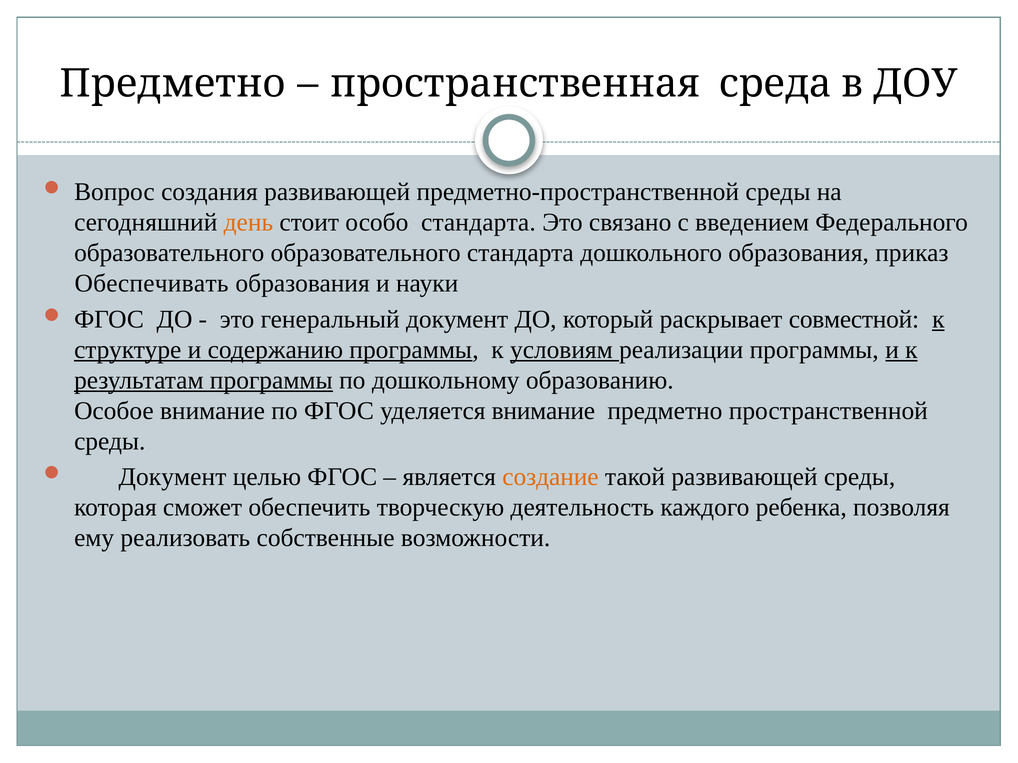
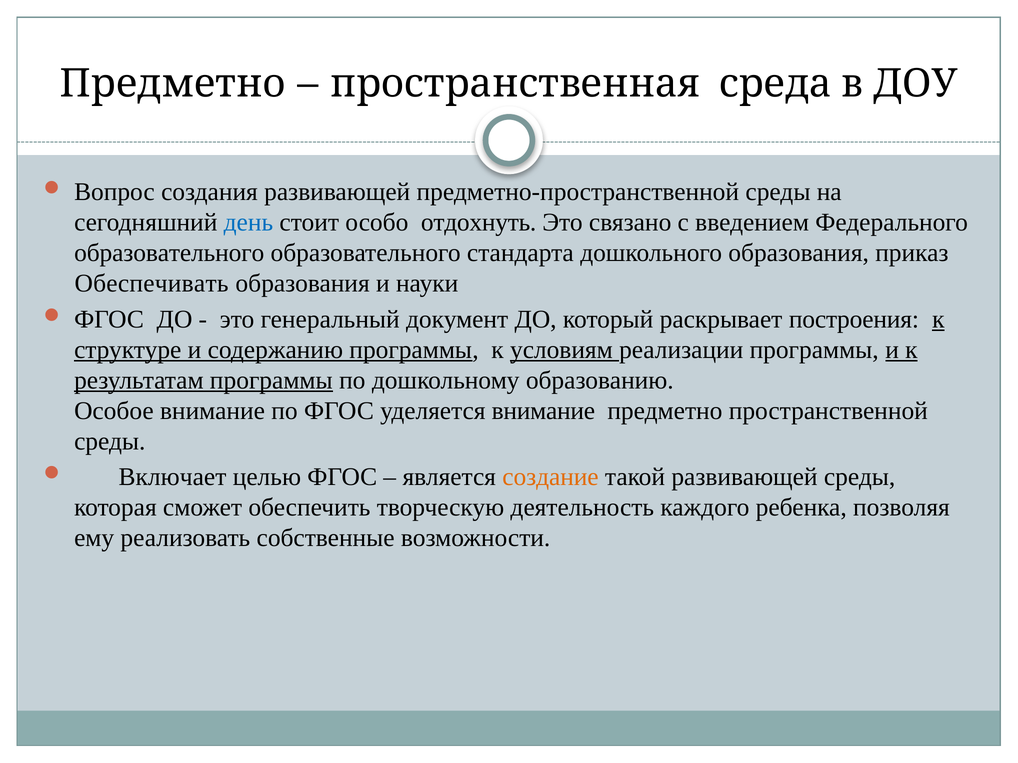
день colour: orange -> blue (248, 223)
особо стандарта: стандарта -> отдохнуть (479, 223)
совместной: совместной -> построения (854, 319)
Документ: Документ -> Включает (173, 477)
